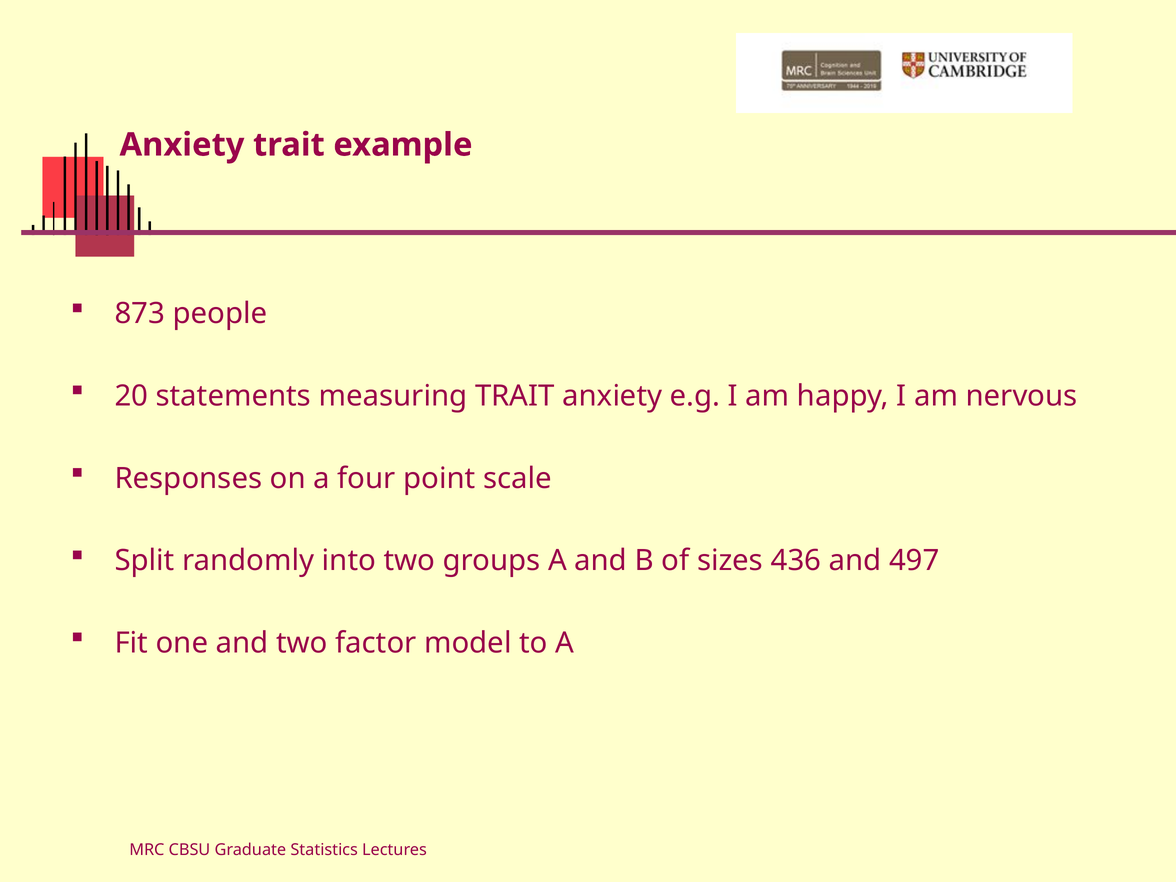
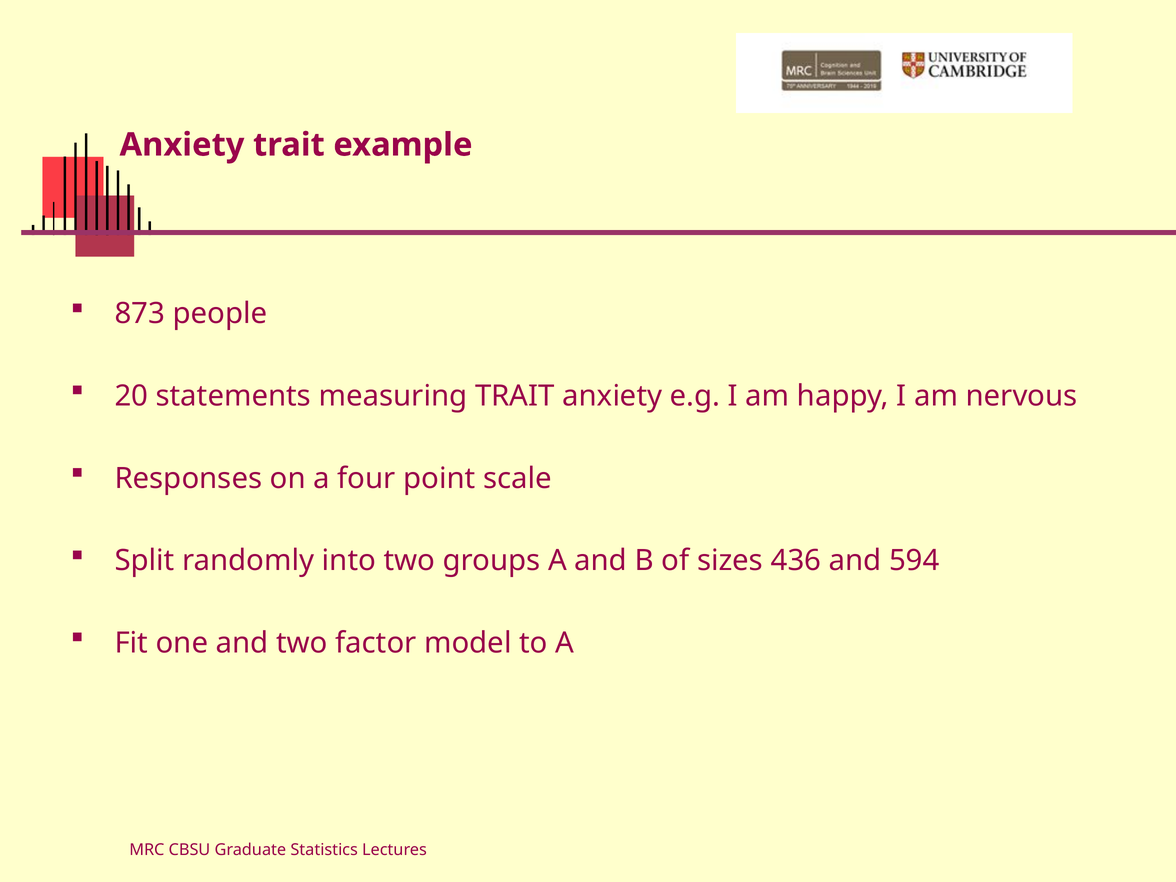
497: 497 -> 594 (914, 561)
